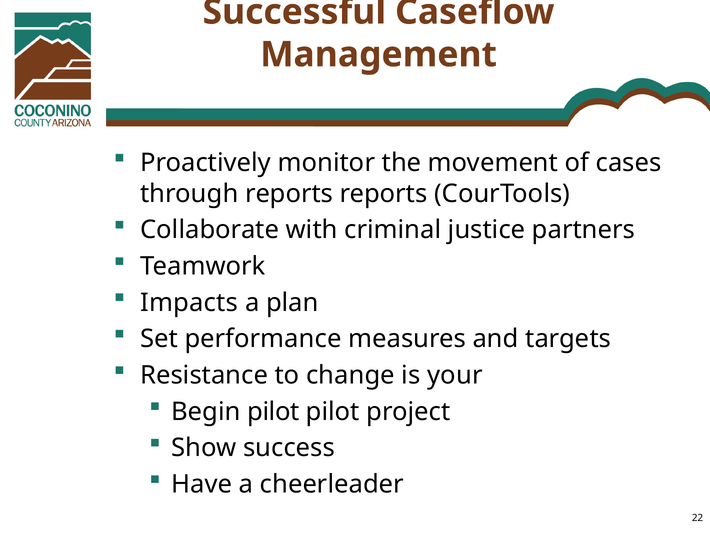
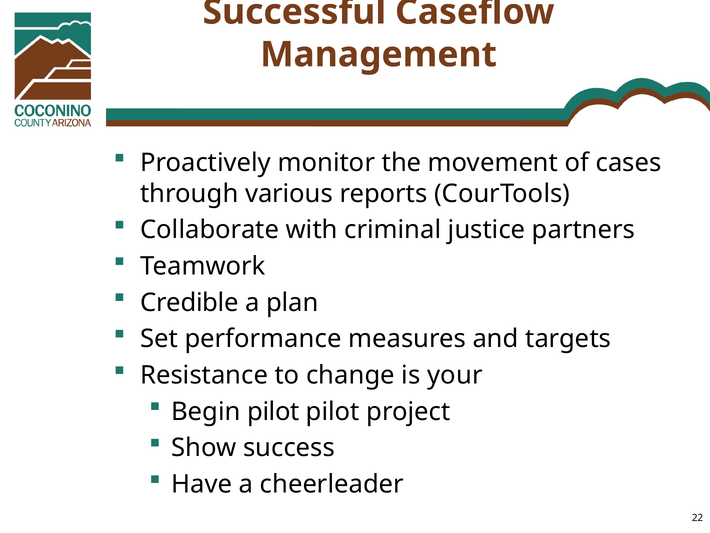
through reports: reports -> various (289, 193)
Impacts: Impacts -> Credible (189, 302)
